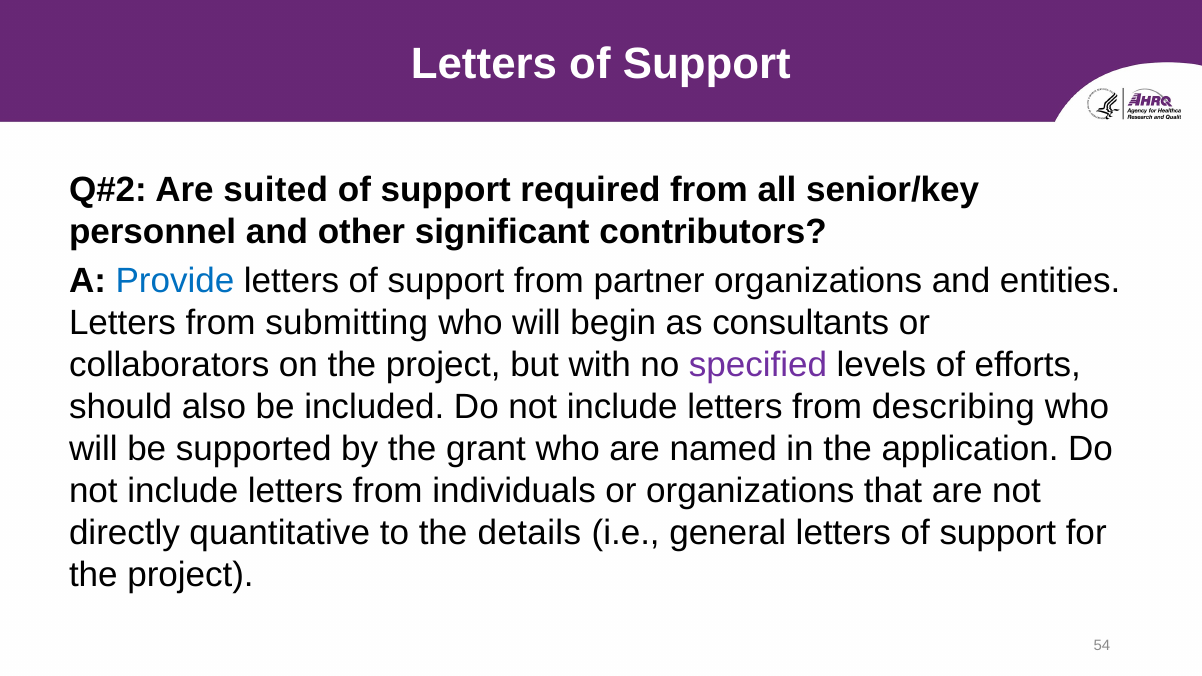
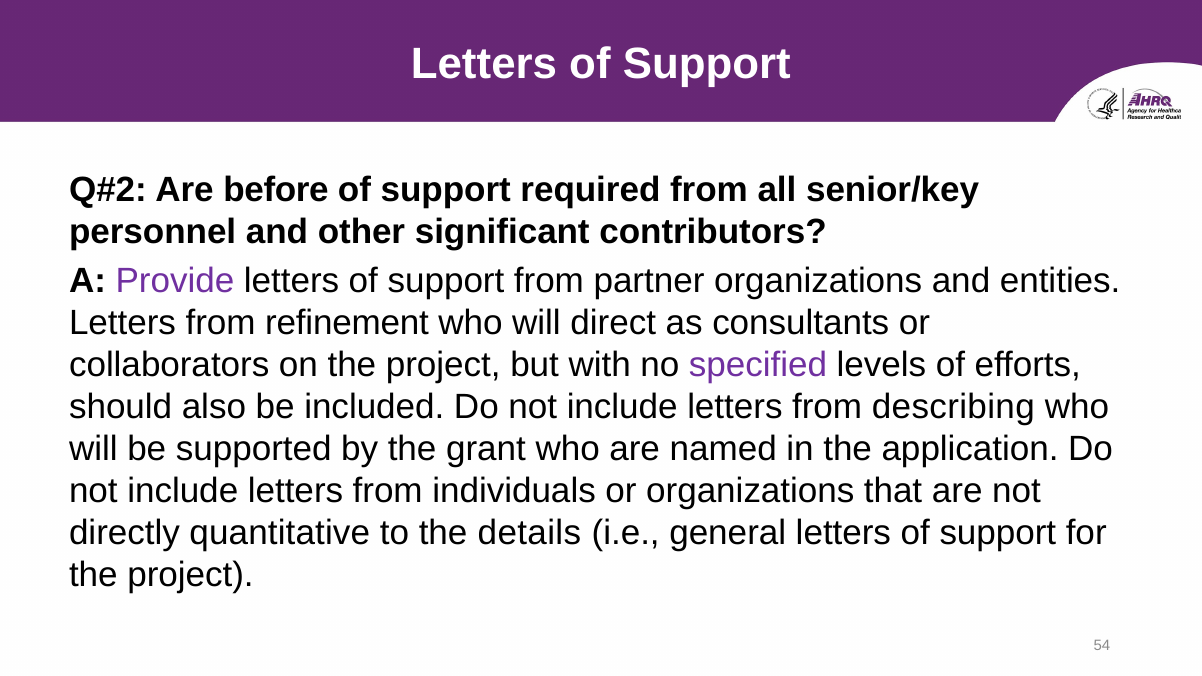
suited: suited -> before (276, 190)
Provide colour: blue -> purple (175, 281)
submitting: submitting -> refinement (347, 323)
begin: begin -> direct (613, 323)
